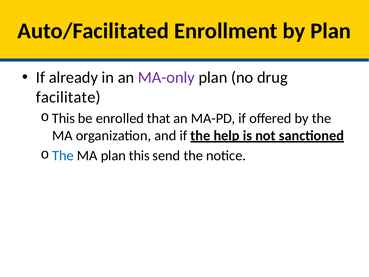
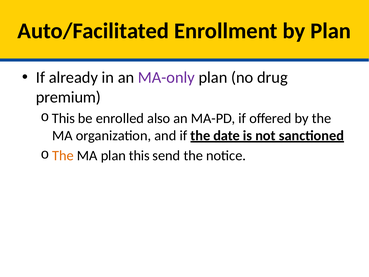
facilitate: facilitate -> premium (68, 97)
that: that -> also (159, 118)
help: help -> date (227, 136)
The colour: blue -> orange (63, 156)
